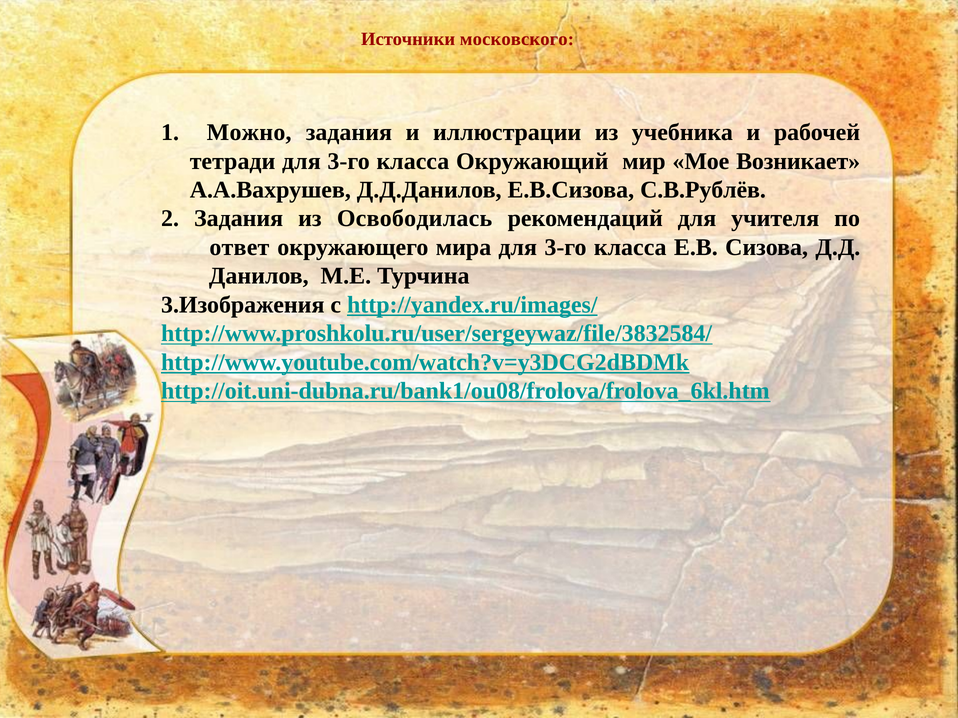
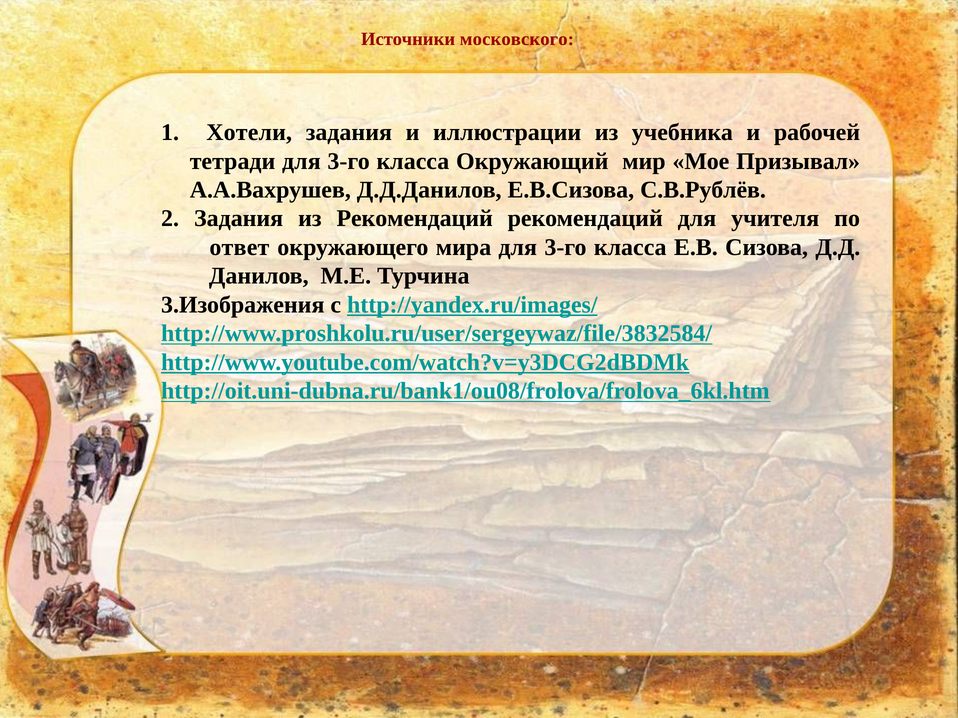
Можно: Можно -> Хотели (249, 132)
Возникает: Возникает -> Призывал (798, 161)
из Освободилась: Освободилась -> Рекомендаций (415, 219)
